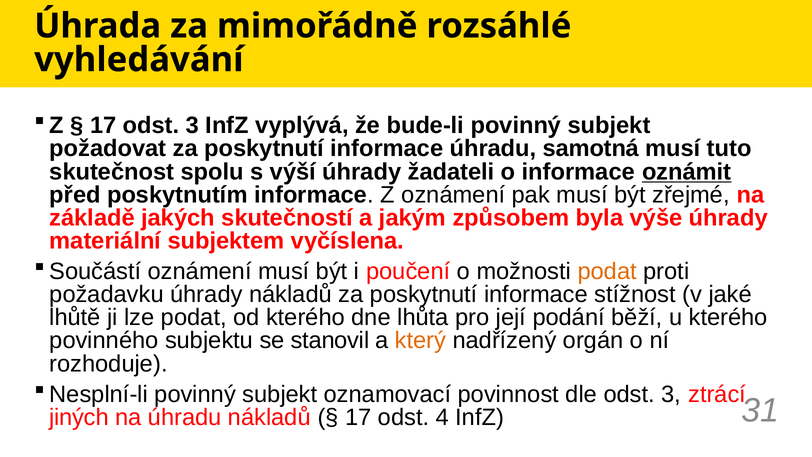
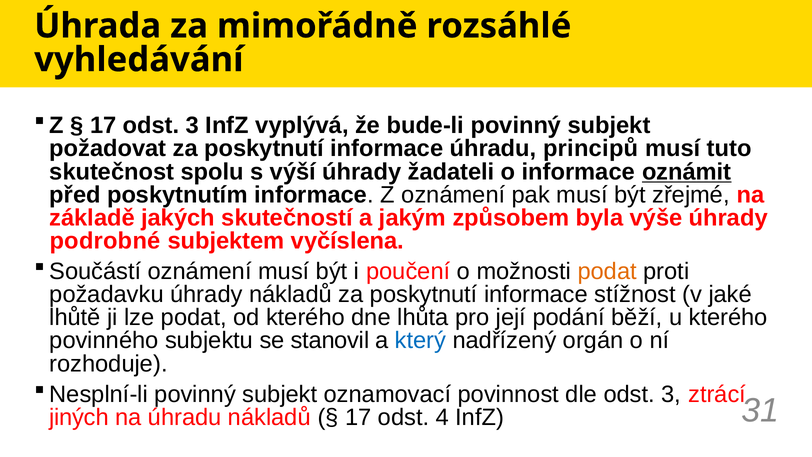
samotná: samotná -> principů (591, 149)
materiální: materiální -> podrobné (105, 241)
který colour: orange -> blue (420, 340)
